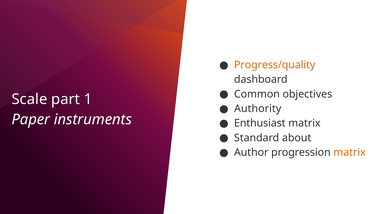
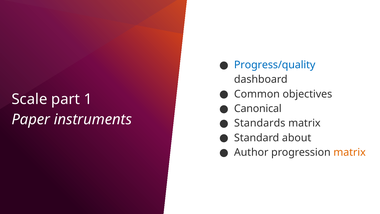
Progress/quality colour: orange -> blue (275, 65)
Authority: Authority -> Canonical (258, 109)
Enthusiast: Enthusiast -> Standards (260, 123)
